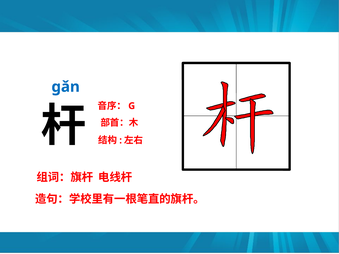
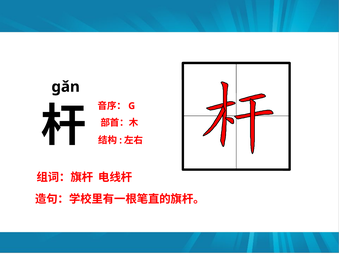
gǎn colour: blue -> black (66, 87)
